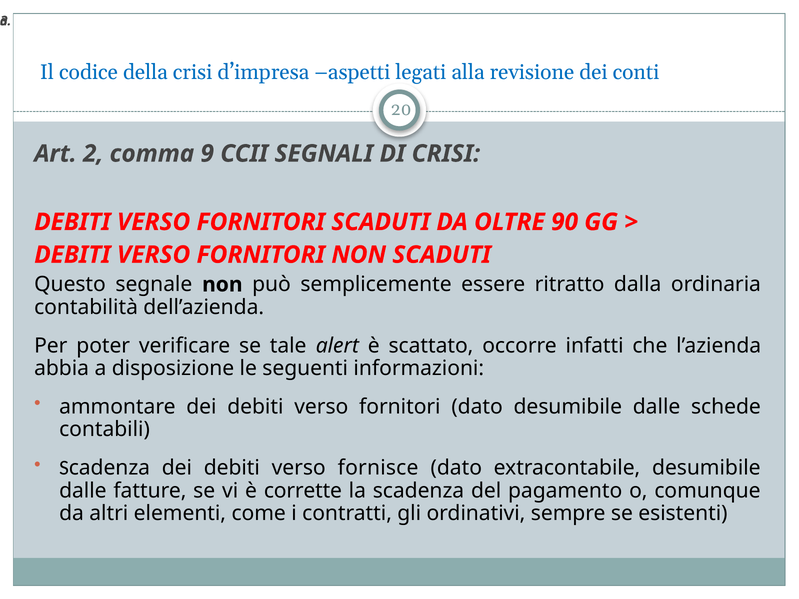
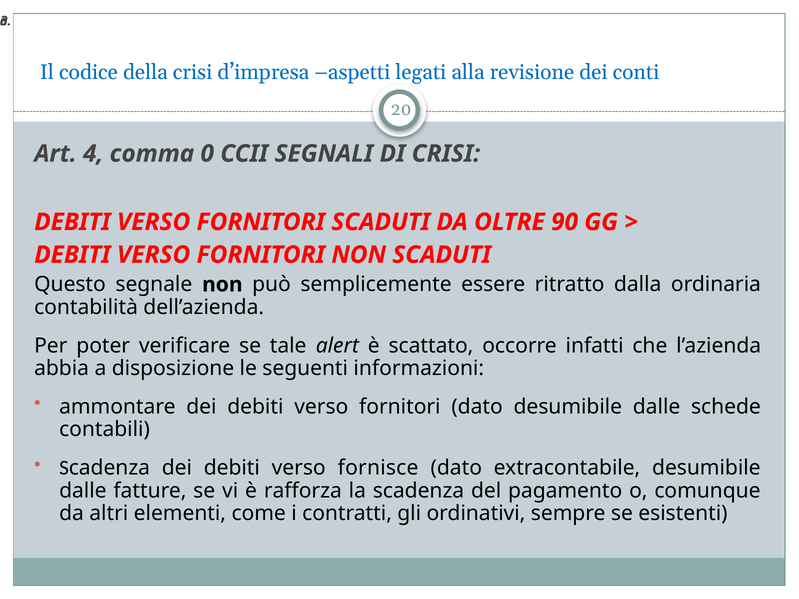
2: 2 -> 4 (93, 154)
9: 9 -> 0 (207, 154)
corrette: corrette -> rafforza (303, 491)
